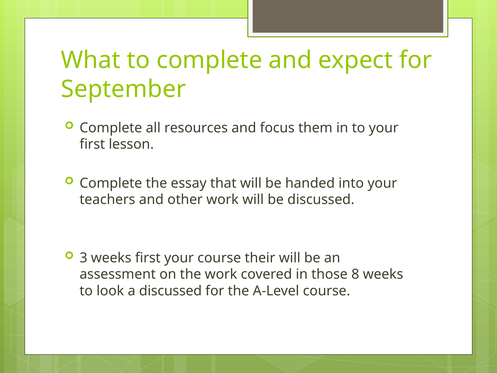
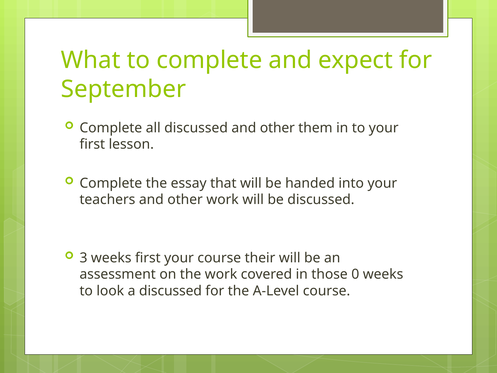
all resources: resources -> discussed (196, 128)
focus: focus -> other (277, 128)
8: 8 -> 0 (355, 274)
